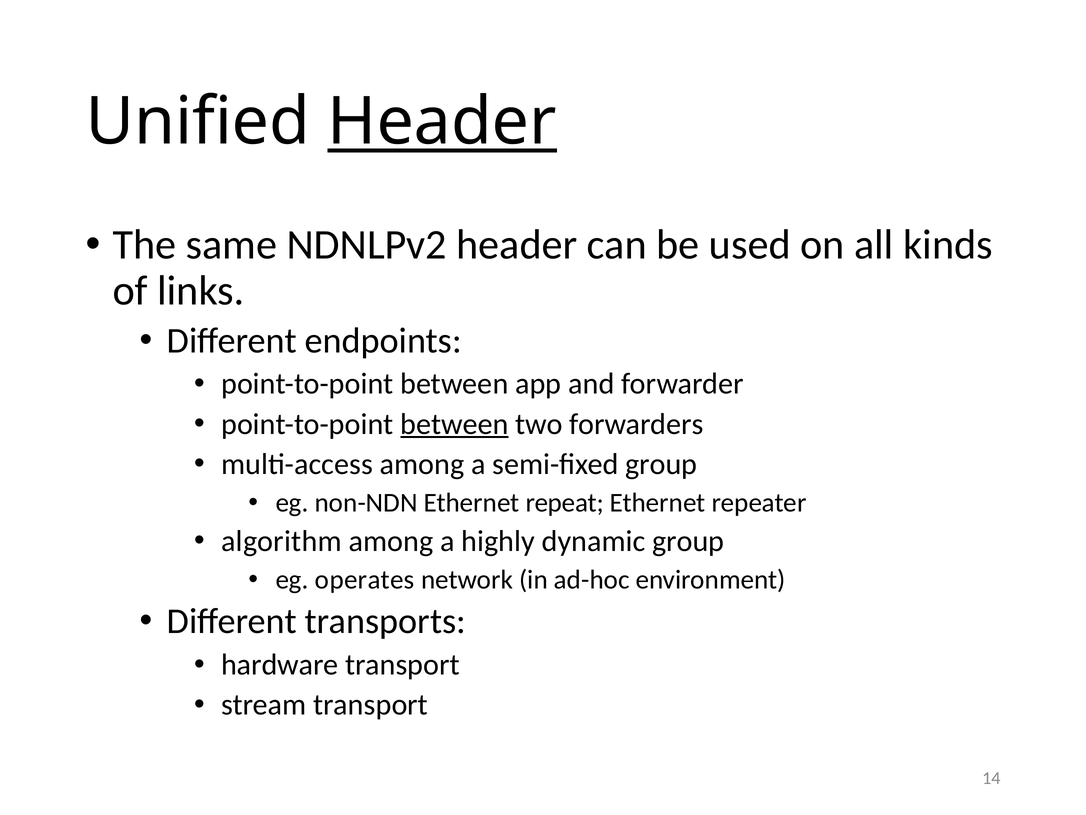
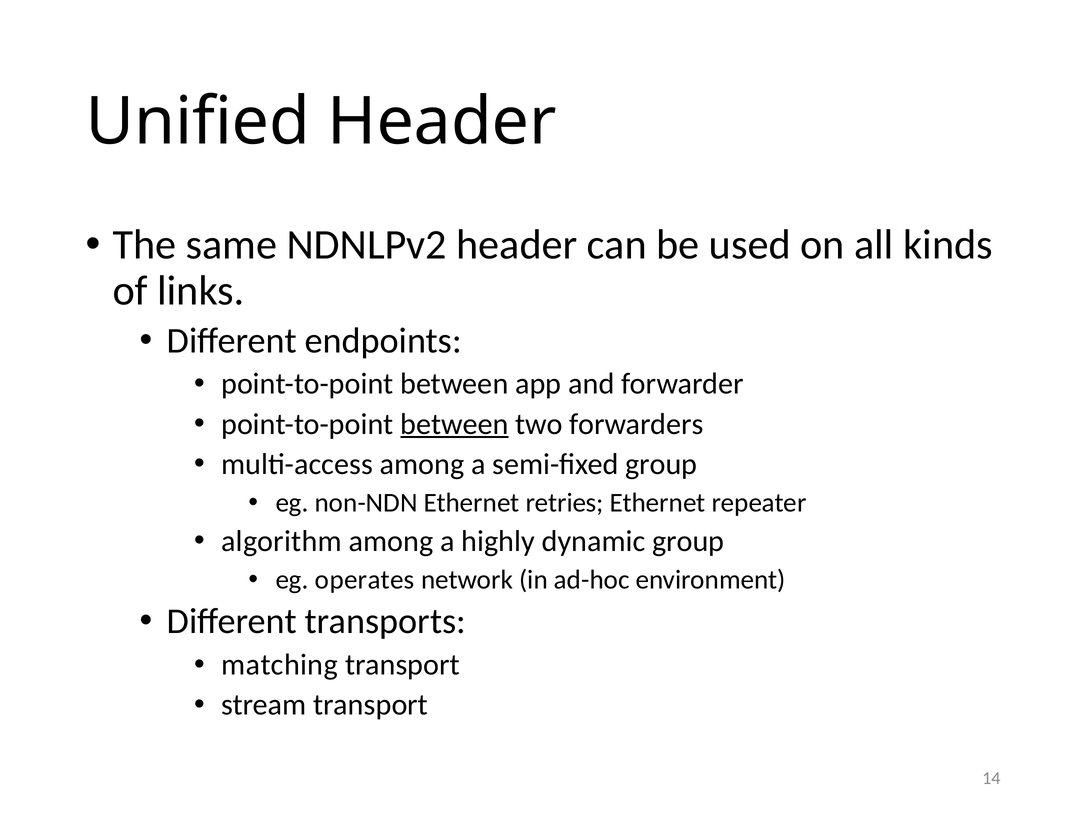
Header underline: present -> none (442, 122)
repeat: repeat -> retries (565, 502)
hardware: hardware -> matching (280, 664)
